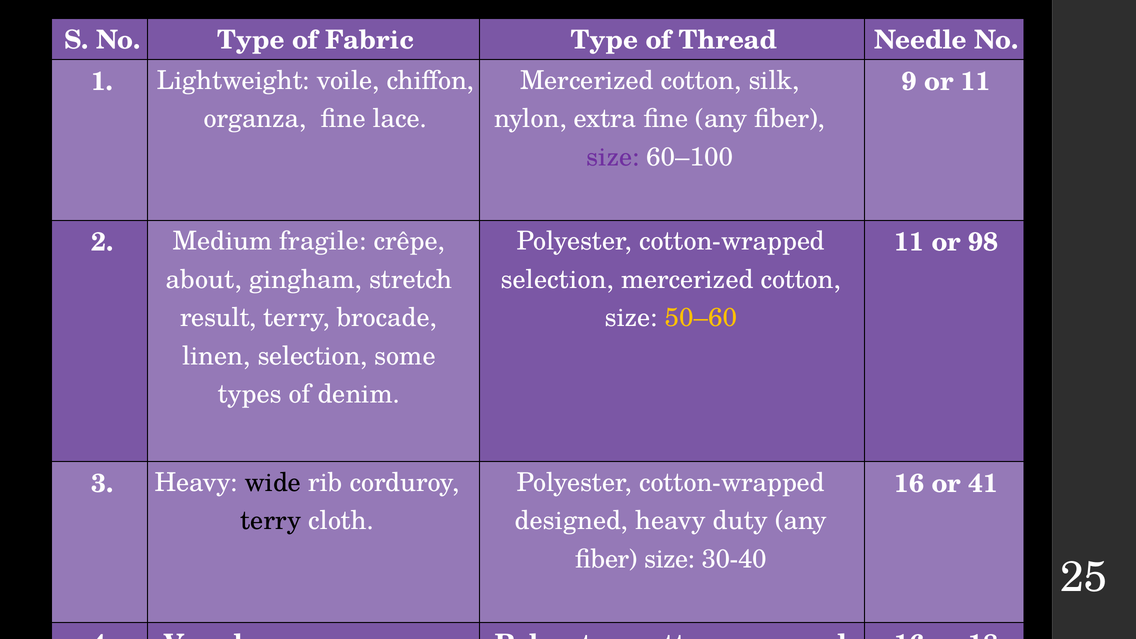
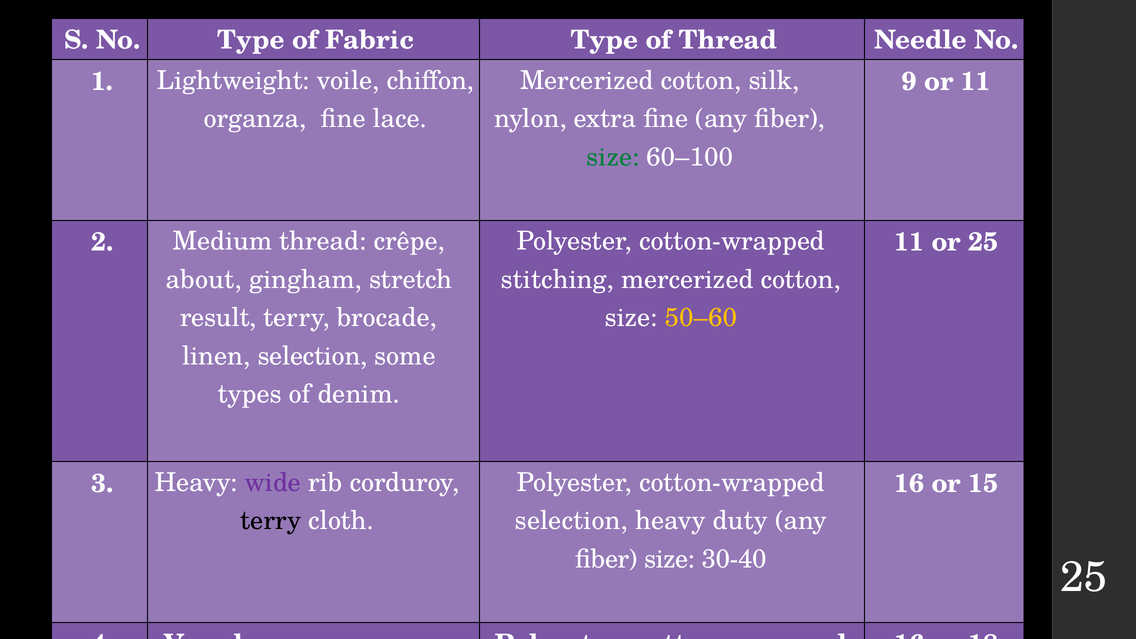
size colour: purple -> green (613, 157)
Medium fragile: fragile -> thread (323, 241)
or 98: 98 -> 25 (983, 242)
selection: selection -> stitching (557, 280)
wide colour: black -> purple (273, 483)
41: 41 -> 15 (983, 483)
designed: designed -> selection (571, 521)
